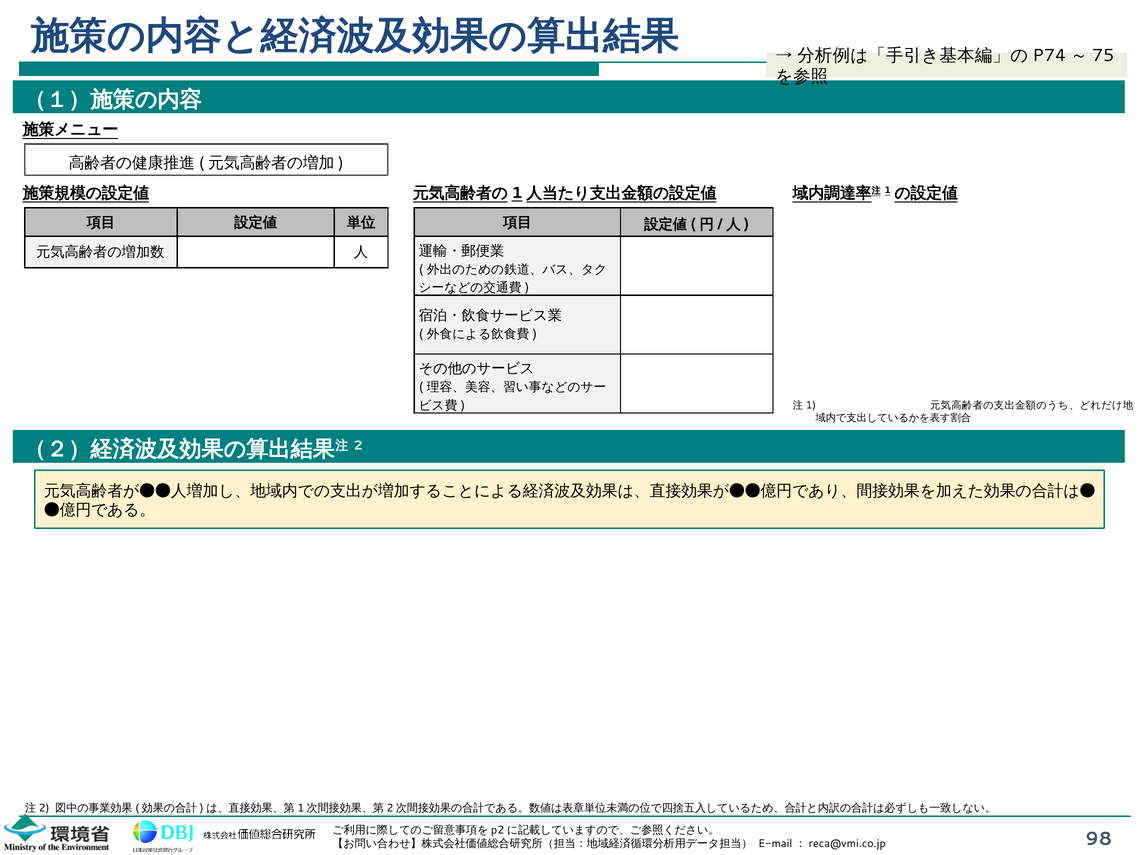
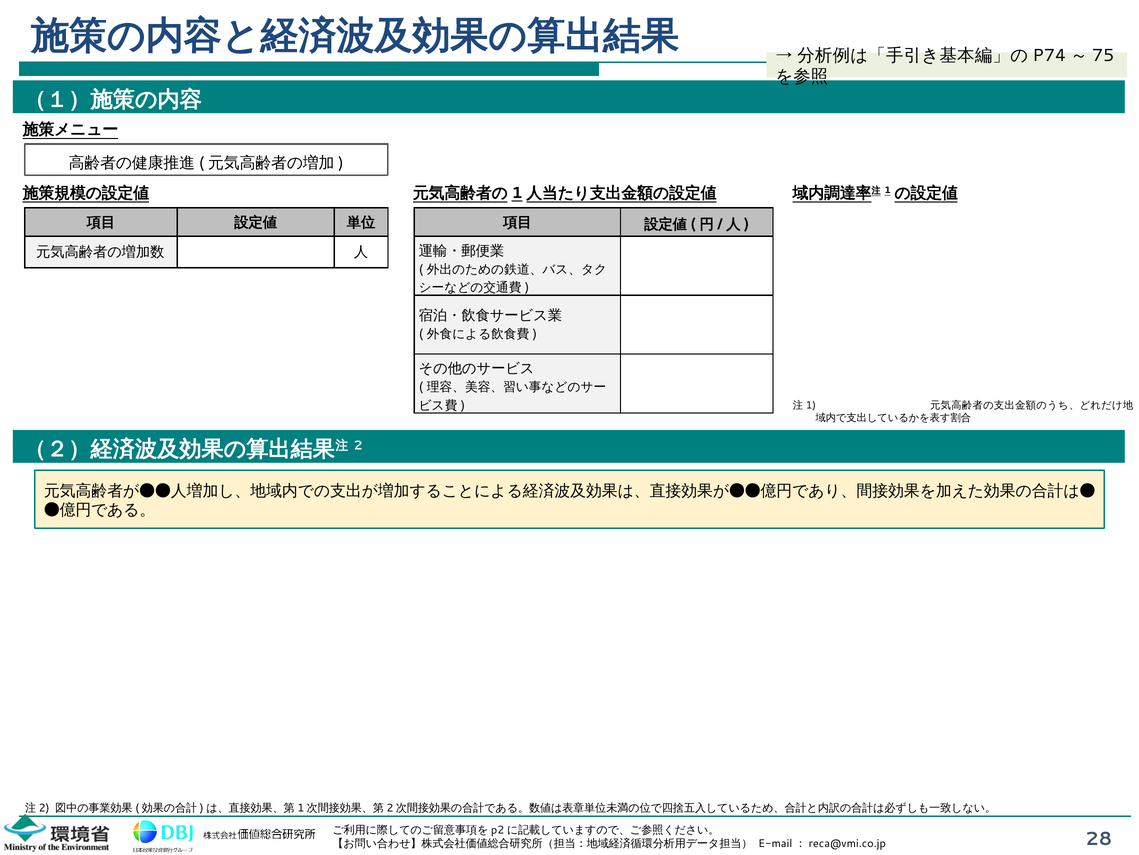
98: 98 -> 28 (1099, 838)
